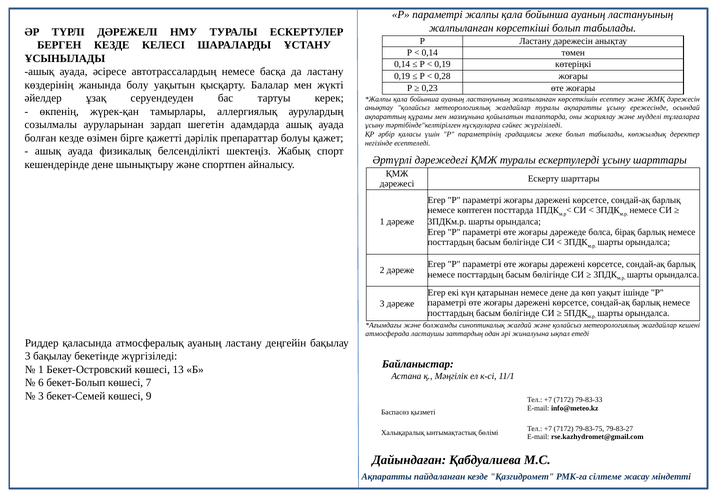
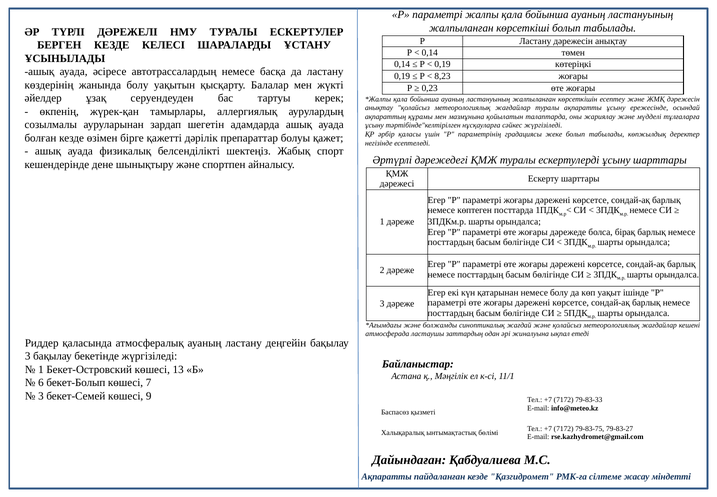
0,28: 0,28 -> 8,23 (443, 76)
немесе дене: дене -> болу (559, 292)
